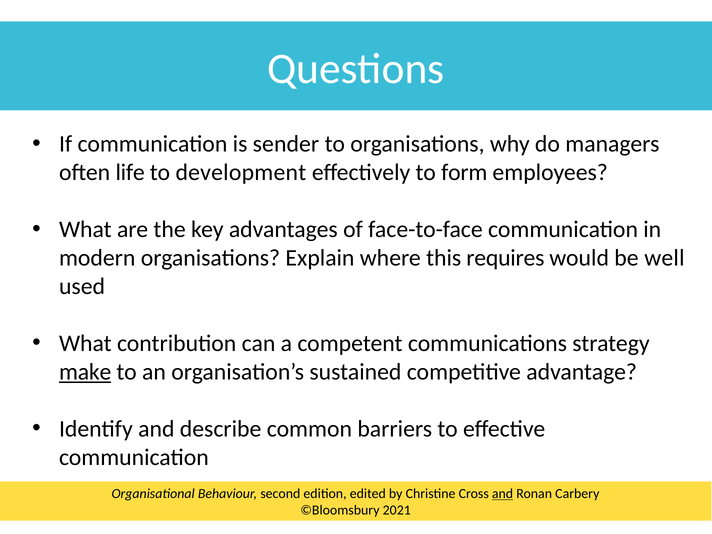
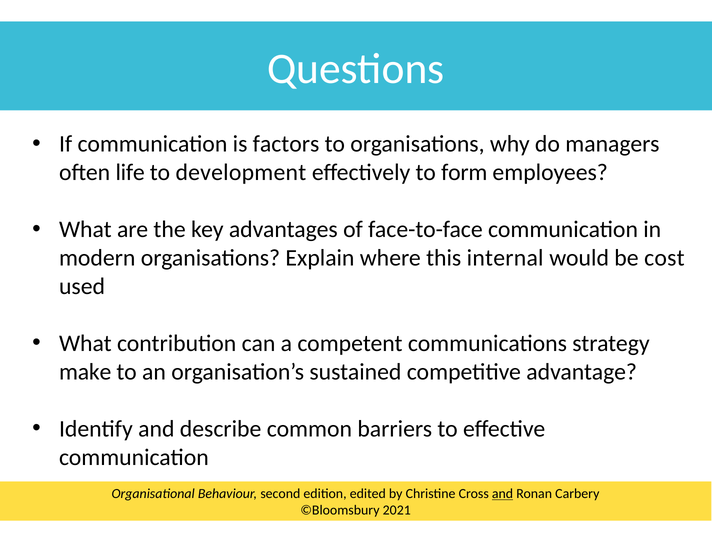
sender: sender -> factors (286, 144)
requires: requires -> internal (505, 258)
well: well -> cost (664, 258)
make underline: present -> none (85, 372)
